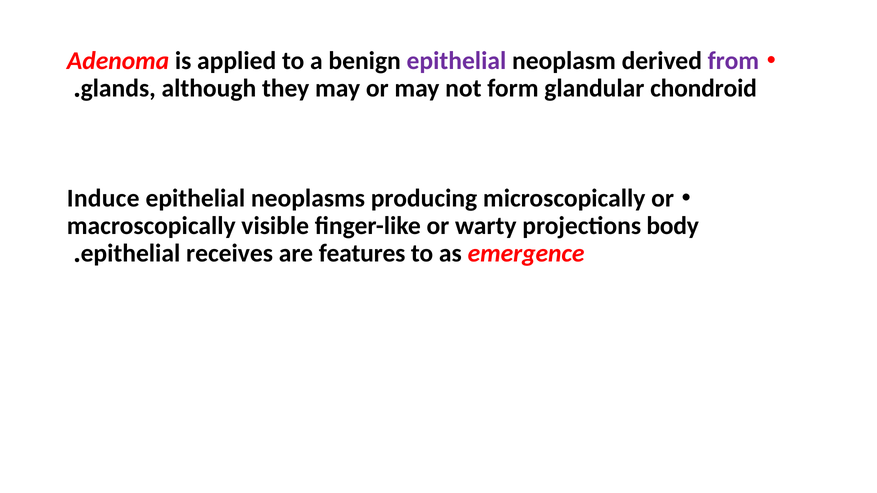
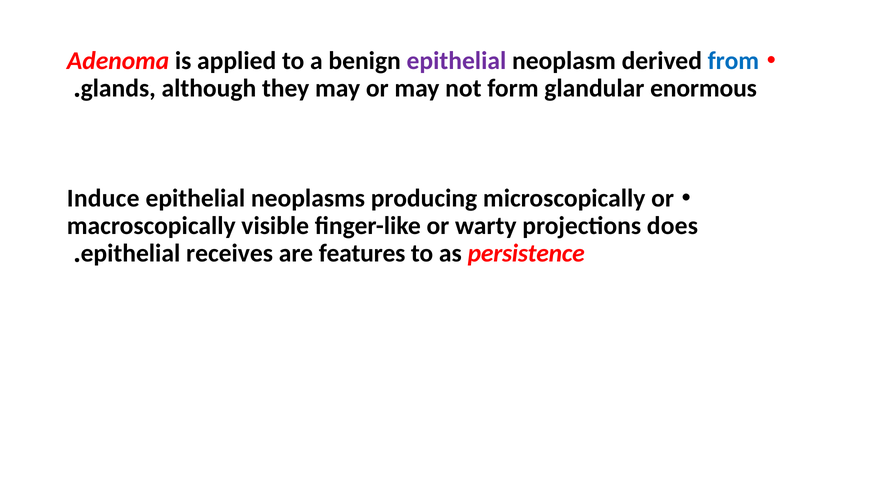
from colour: purple -> blue (733, 61)
chondroid: chondroid -> enormous (704, 88)
body: body -> does (672, 226)
emergence: emergence -> persistence (526, 254)
